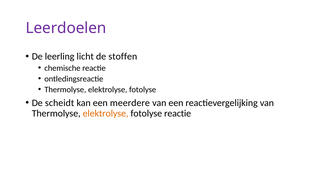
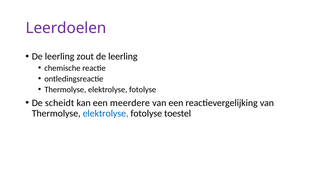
licht: licht -> zout (85, 57)
stoffen: stoffen -> leerling (123, 57)
elektrolyse colour: orange -> blue (106, 114)
fotolyse reactie: reactie -> toestel (178, 114)
